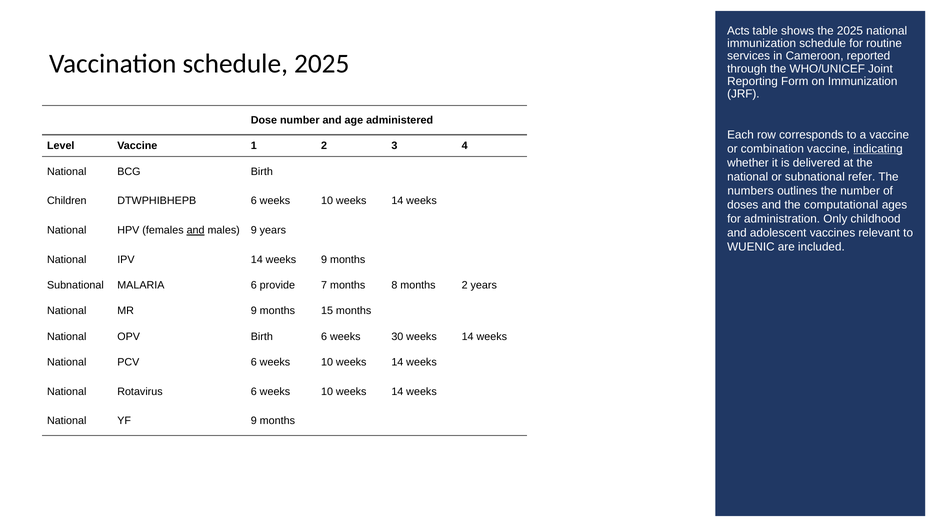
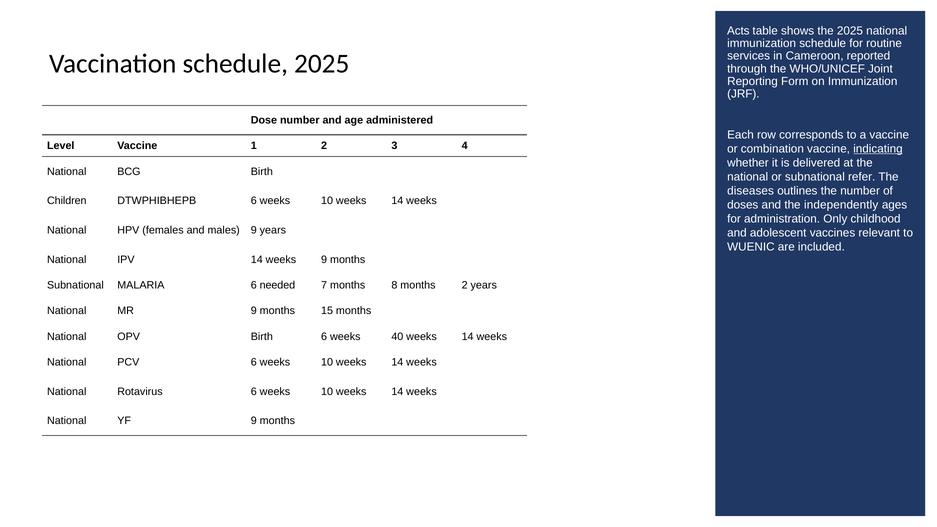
numbers: numbers -> diseases (751, 191)
computational: computational -> independently (841, 205)
and underline: present -> none (196, 230)
provide: provide -> needed (277, 285)
30: 30 -> 40 (397, 337)
